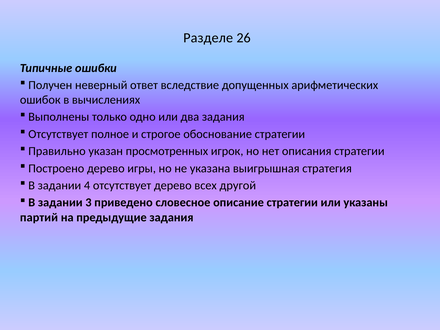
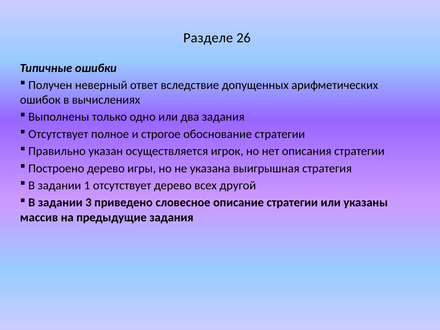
просмотренных: просмотренных -> осуществляется (167, 151)
4: 4 -> 1 (87, 185)
партий: партий -> массив (39, 217)
